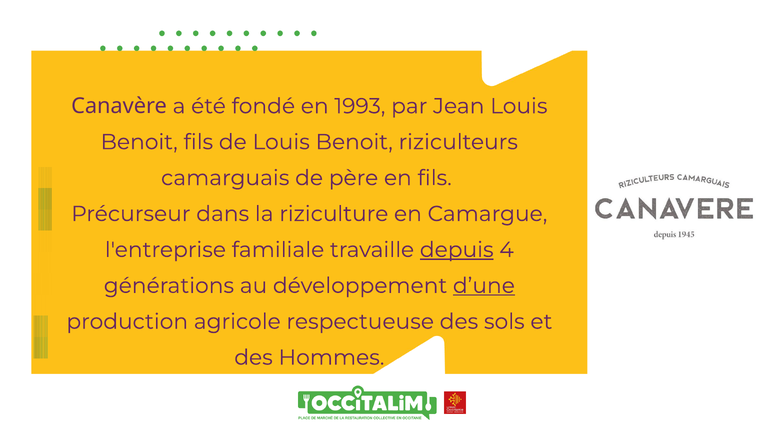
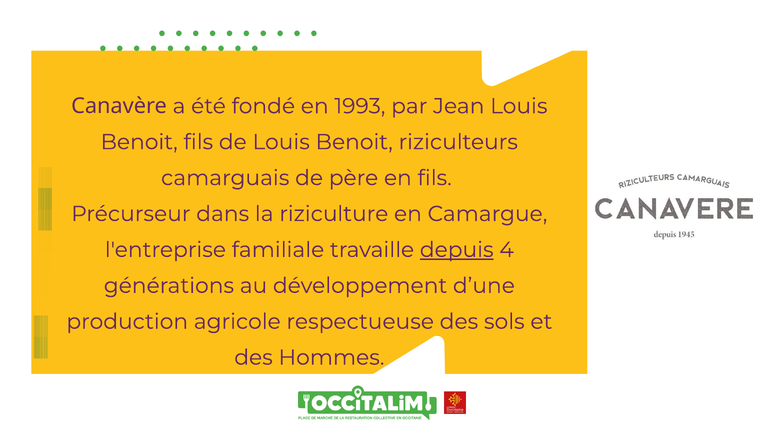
d’une underline: present -> none (484, 286)
